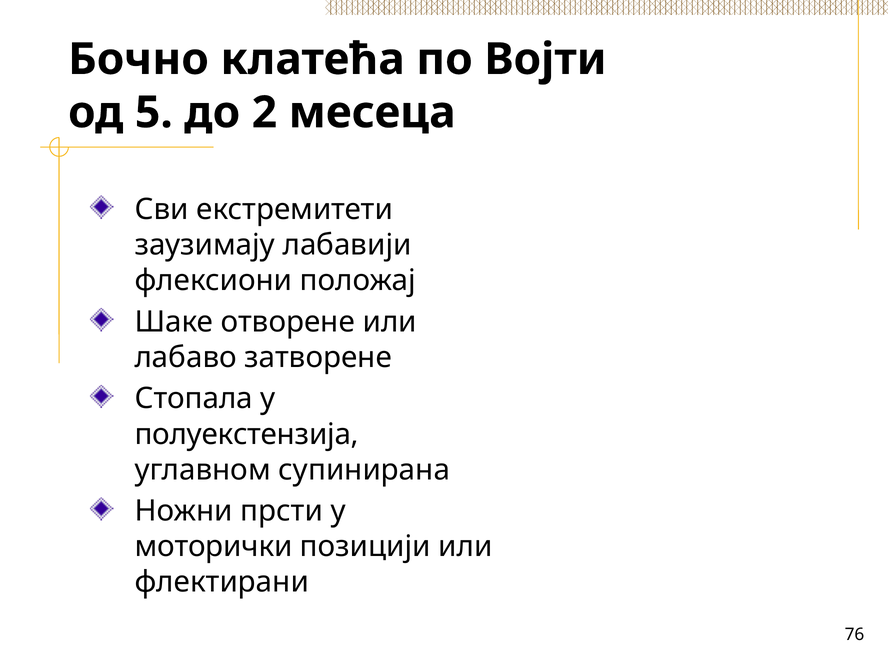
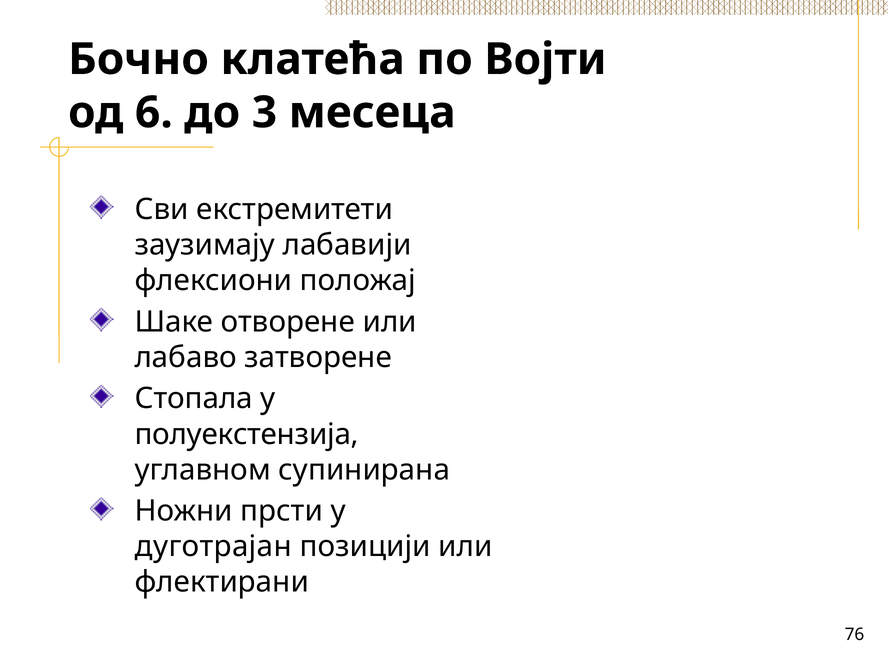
5: 5 -> 6 (154, 113)
2: 2 -> 3 (264, 113)
моторички: моторички -> дуготрајан (213, 547)
